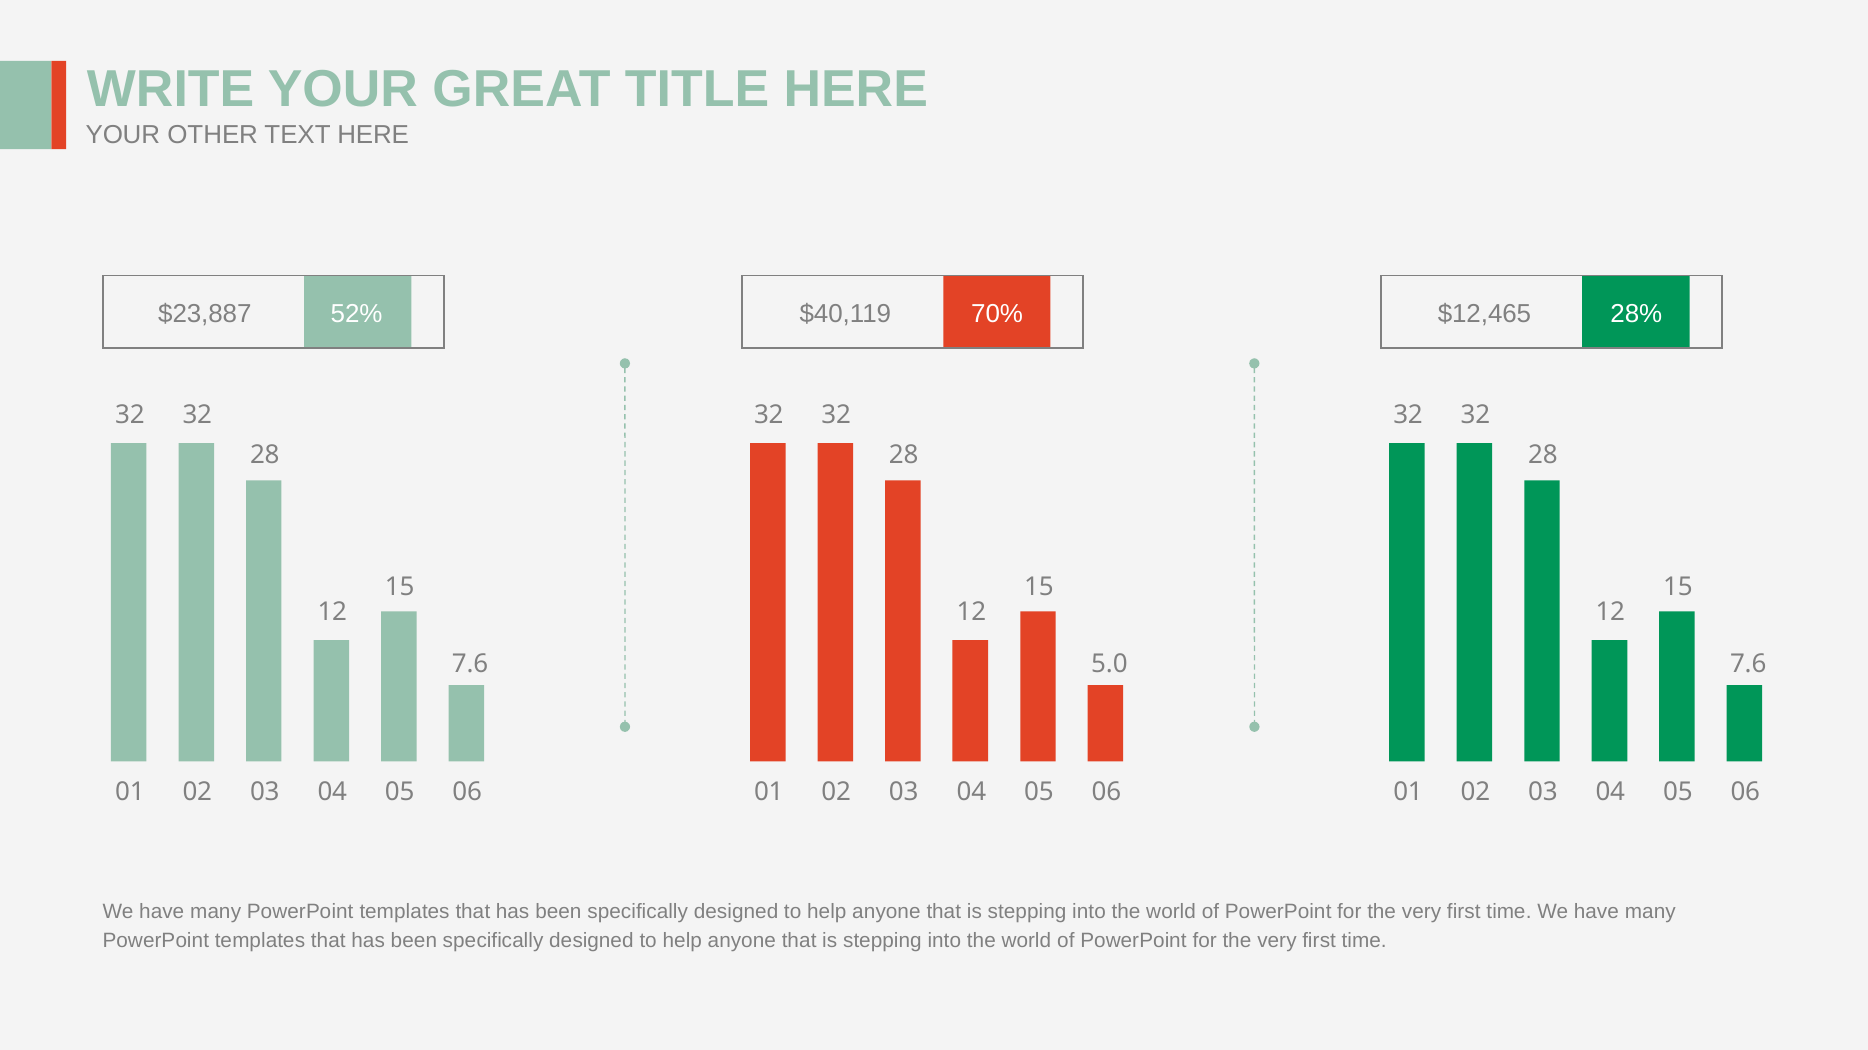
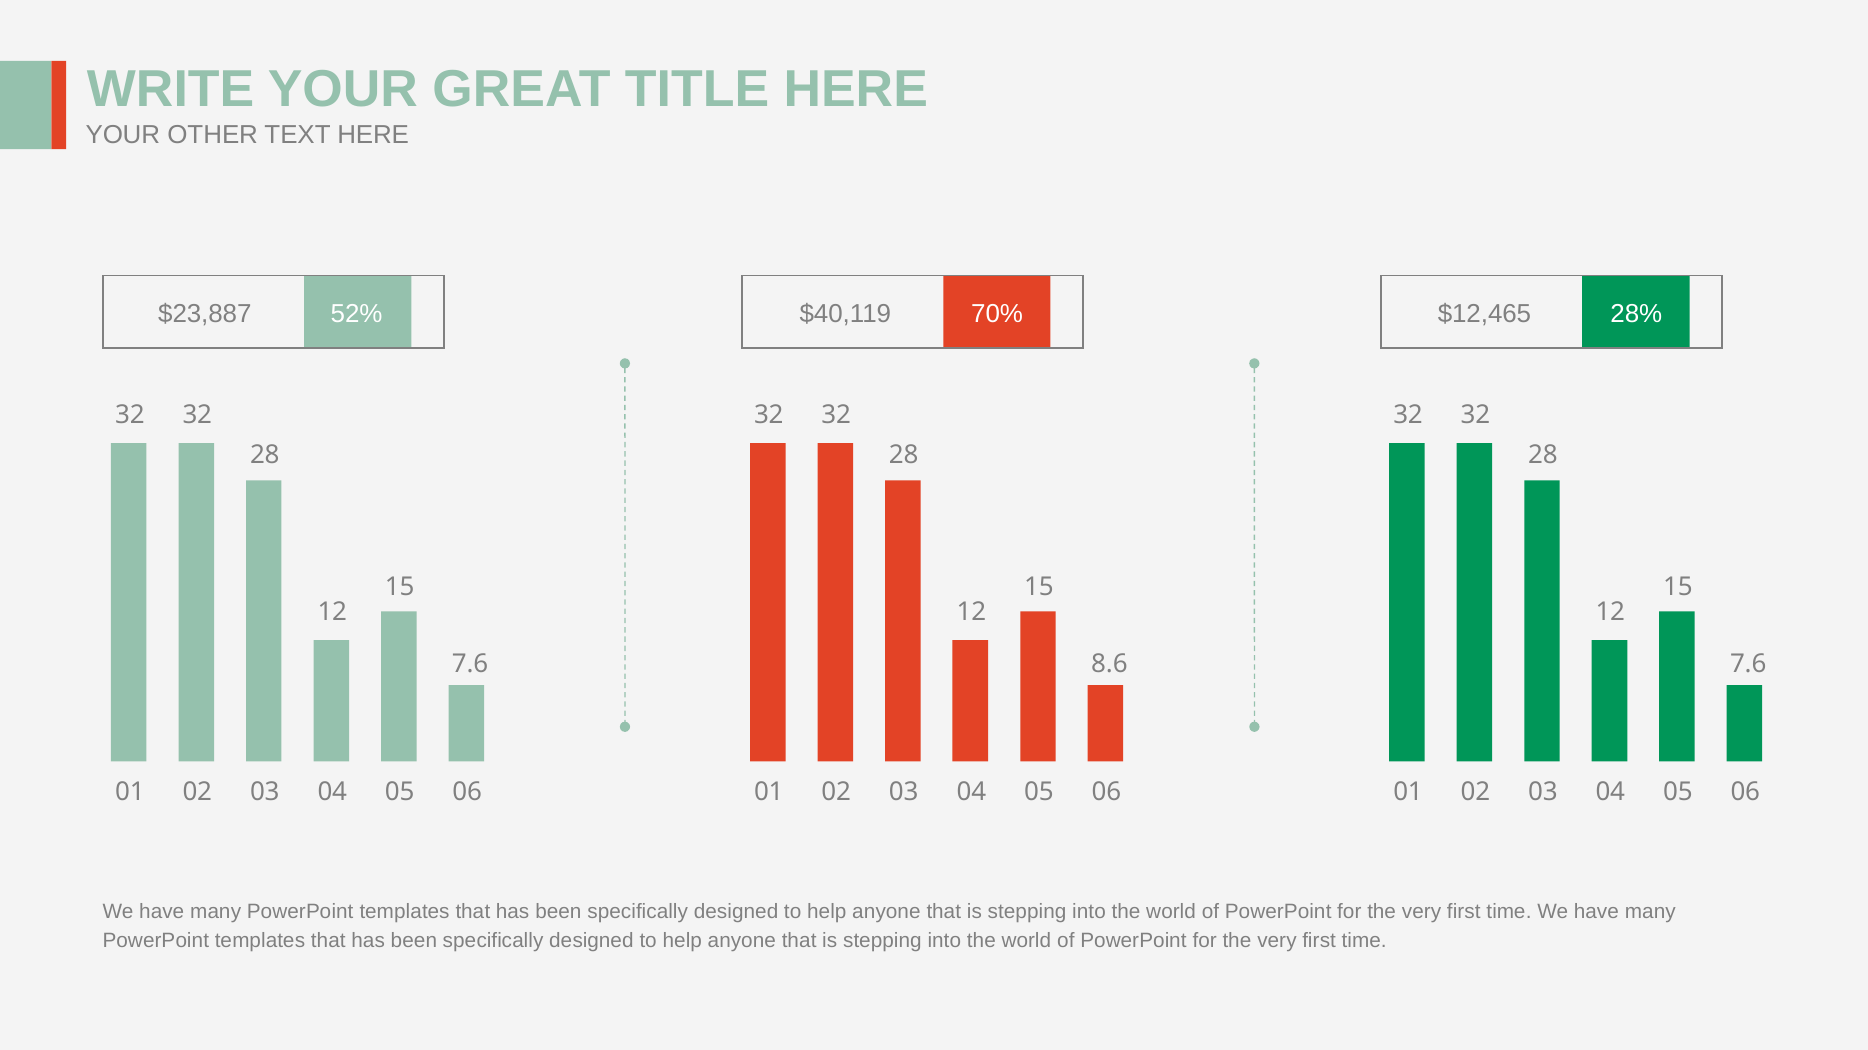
5.0: 5.0 -> 8.6 (1109, 664)
